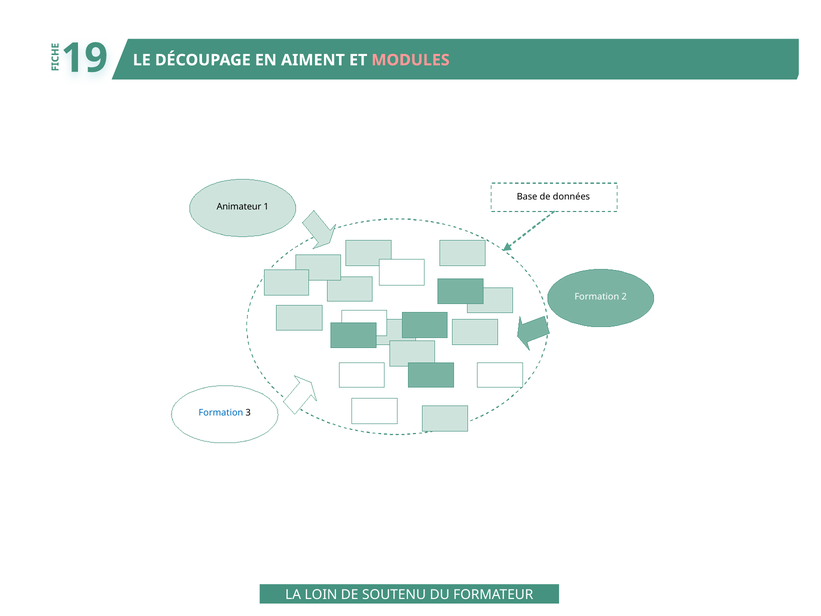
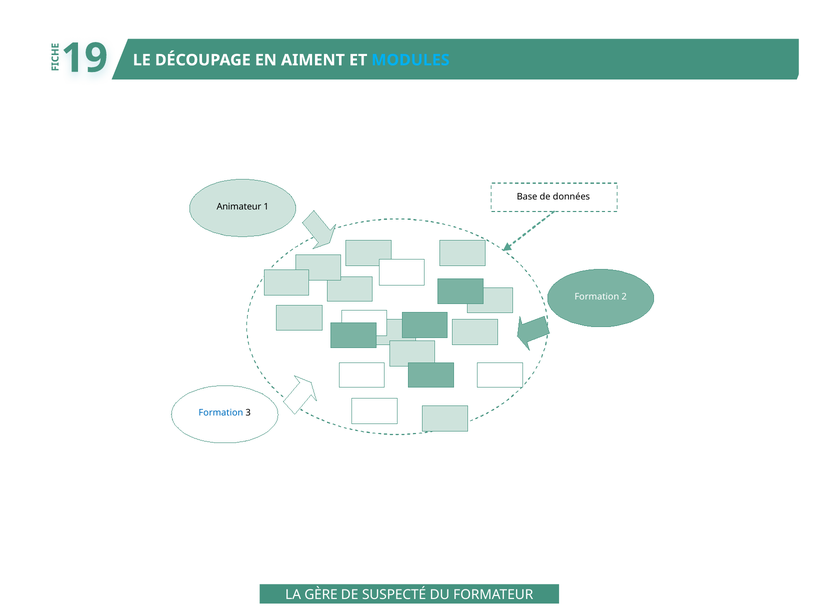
MODULES colour: pink -> light blue (411, 60)
LOIN: LOIN -> GÈRE (321, 595)
SOUTENU: SOUTENU -> SUSPECTÉ (394, 595)
